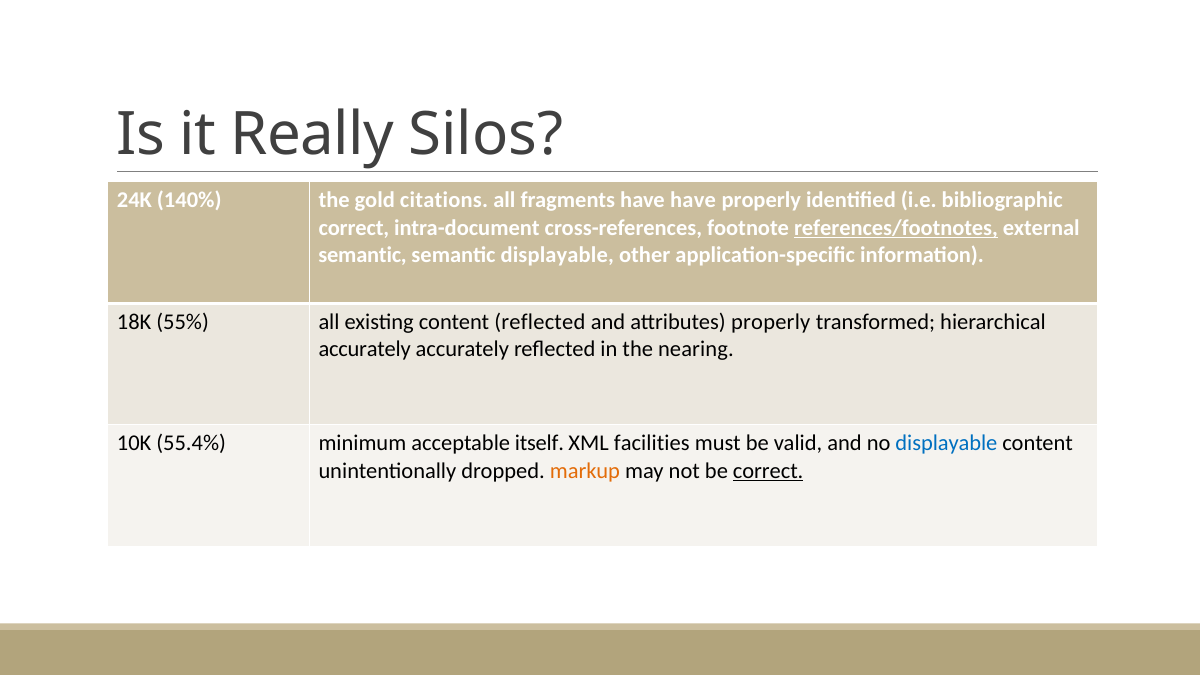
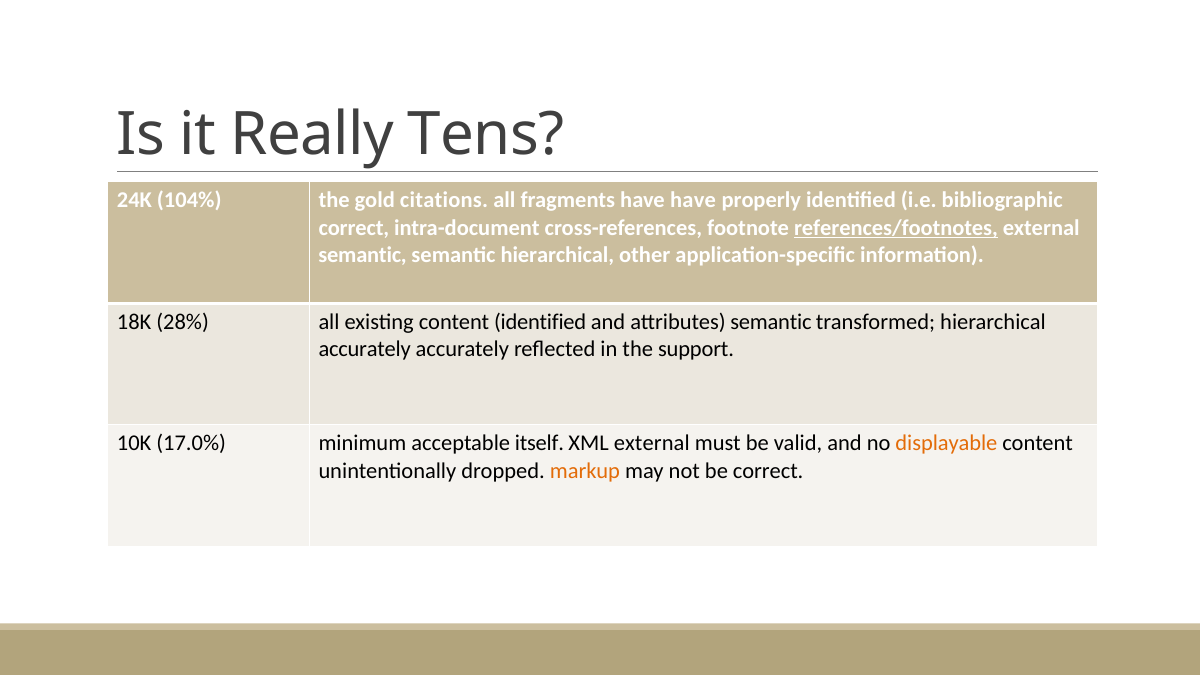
Silos: Silos -> Tens (486, 134)
140%: 140% -> 104% (189, 200)
semantic displayable: displayable -> hierarchical (557, 255)
55%: 55% -> 28% (183, 322)
content reflected: reflected -> identified (540, 322)
attributes properly: properly -> semantic (771, 322)
nearing: nearing -> support (696, 349)
55.4%: 55.4% -> 17.0% (191, 443)
XML facilities: facilities -> external (652, 443)
displayable colour: blue -> orange (946, 443)
correct underline: present -> none (768, 471)
